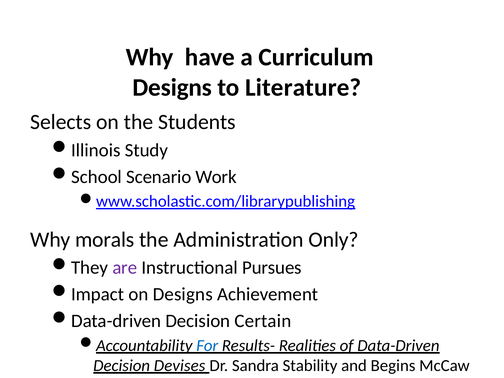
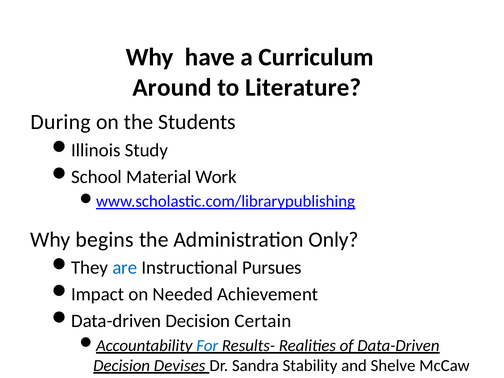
Designs: Designs -> Around (172, 87)
Selects: Selects -> During (61, 122)
Scenario: Scenario -> Material (159, 177)
morals: morals -> begins (105, 240)
are colour: purple -> blue (125, 268)
on Designs: Designs -> Needed (183, 294)
Begins: Begins -> Shelve (393, 366)
